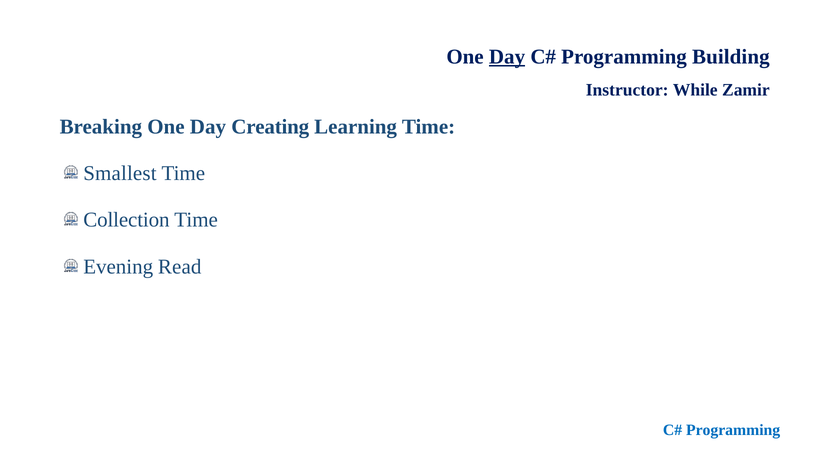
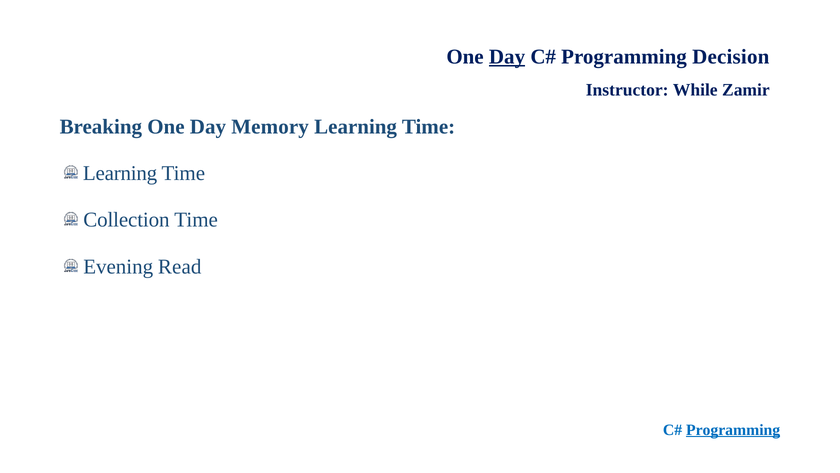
Building: Building -> Decision (731, 57)
Creating: Creating -> Memory (270, 127)
Smallest: Smallest -> Learning (120, 173)
Programming underline: none -> present (733, 429)
